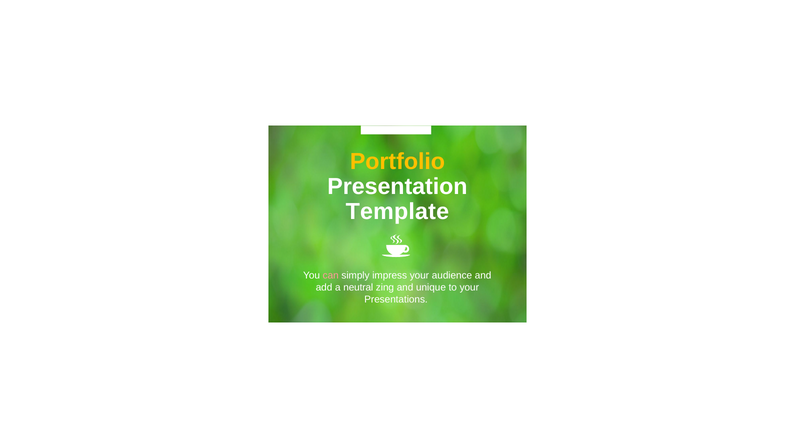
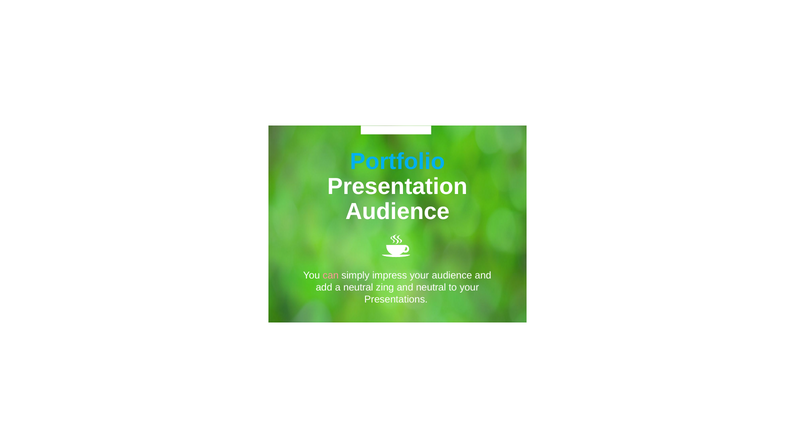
Portfolio colour: yellow -> light blue (397, 162)
Template: Template -> Audience (397, 212)
and unique: unique -> neutral (431, 287)
